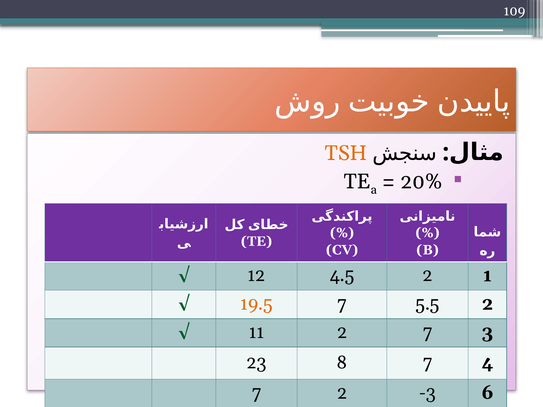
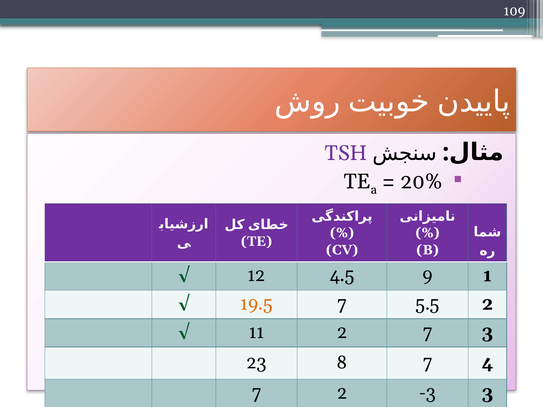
TSH colour: orange -> purple (346, 153)
4.5 2: 2 -> 9 (428, 275)
-3 6: 6 -> 3 (488, 393)
